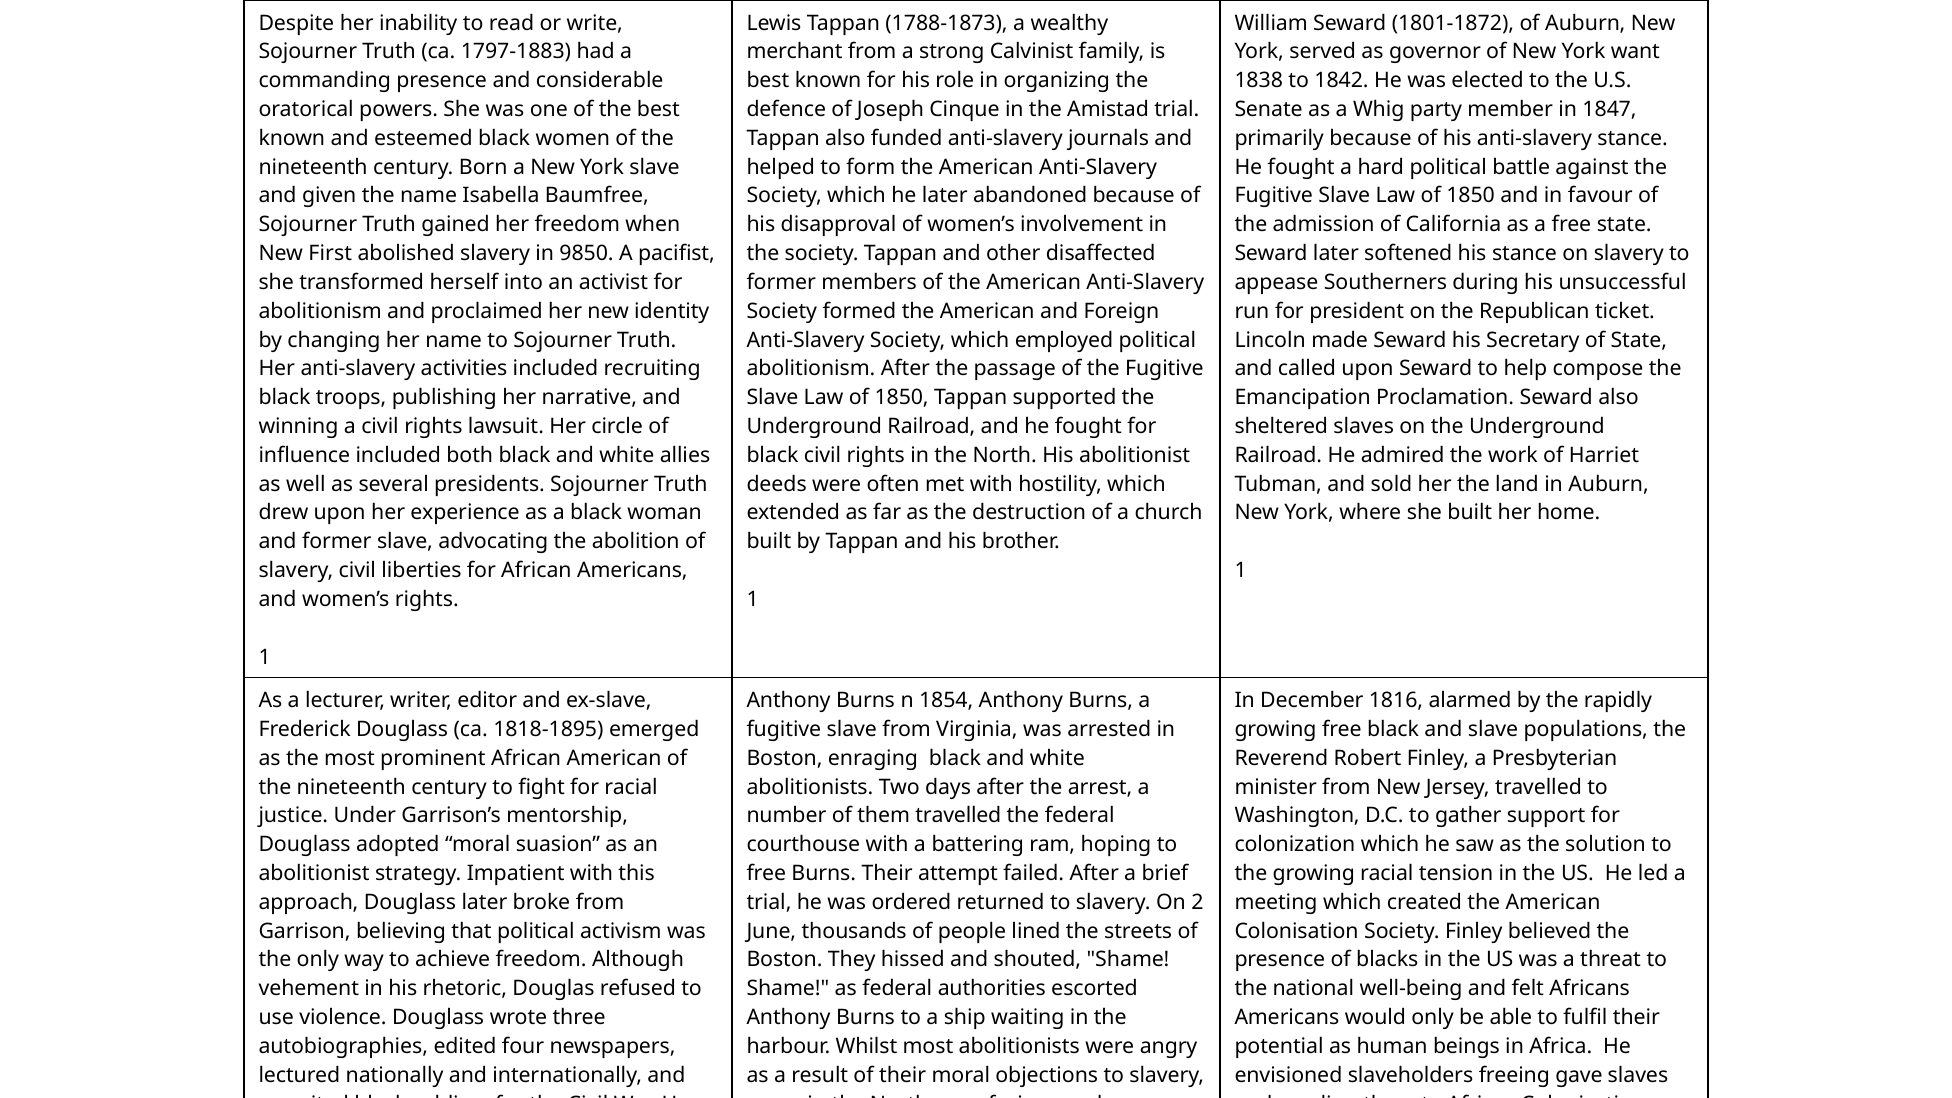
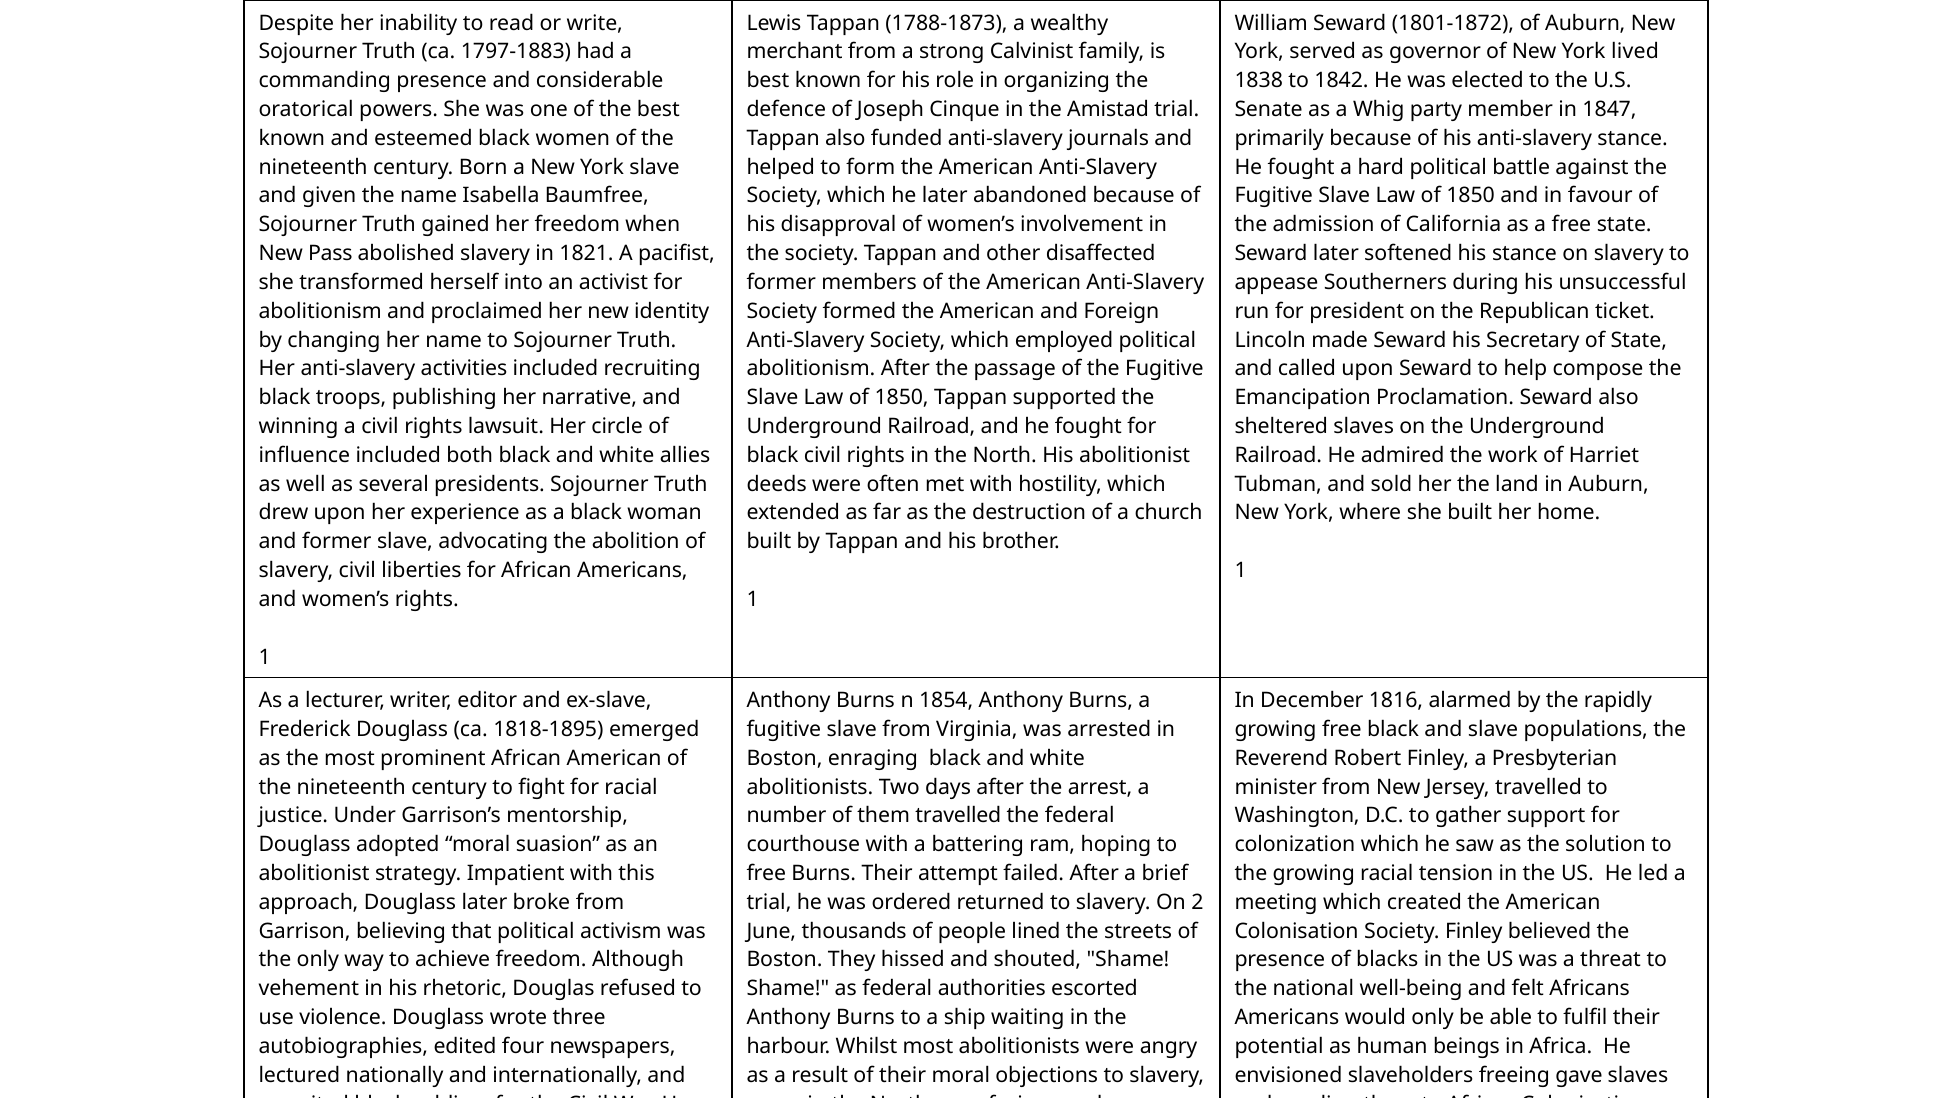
want: want -> lived (1635, 52)
First: First -> Pass (330, 254)
9850: 9850 -> 1821 (587, 254)
